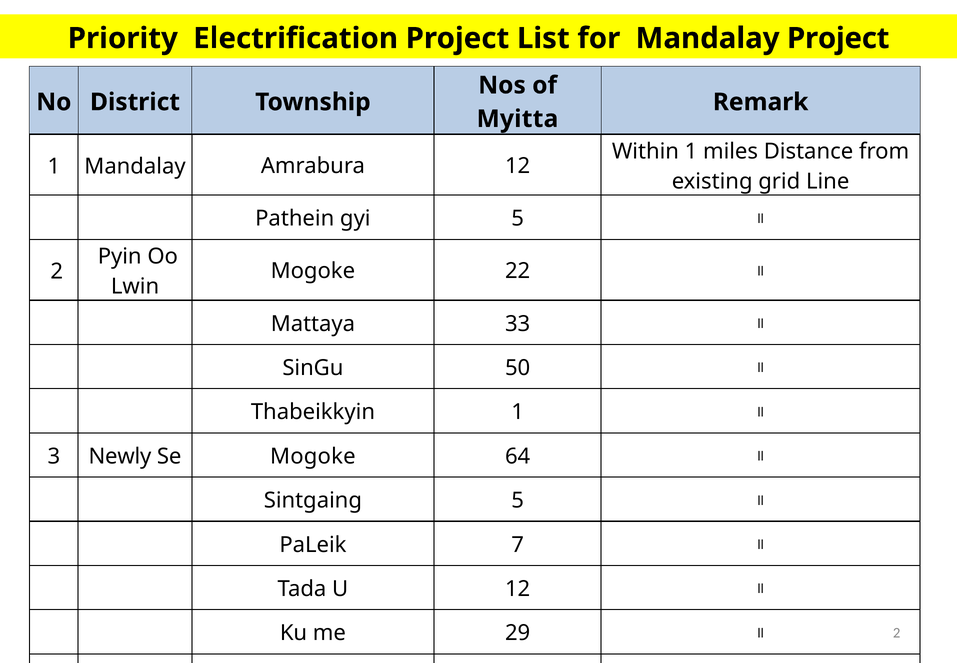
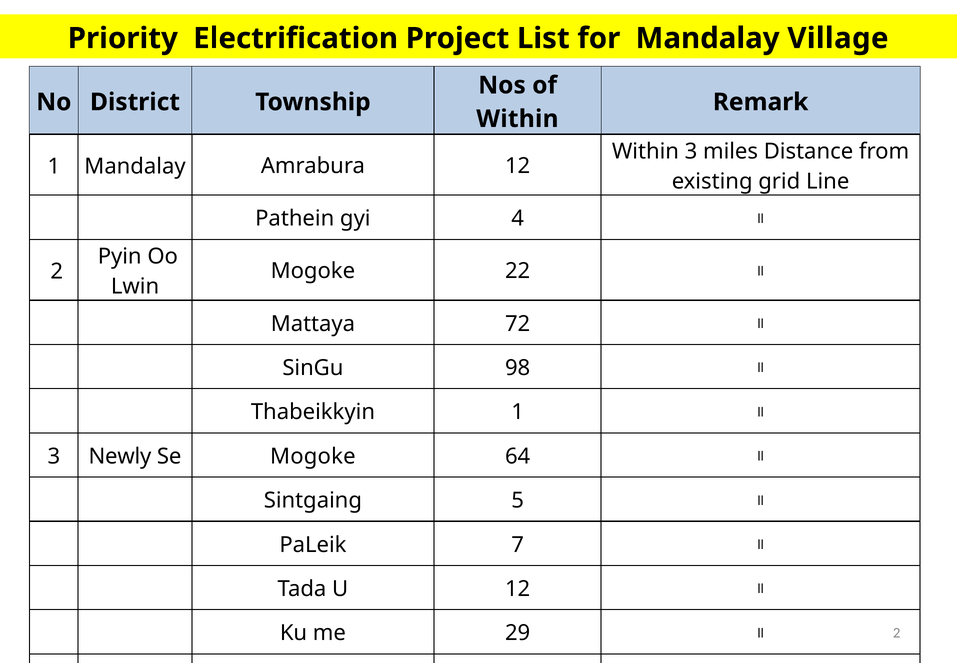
Mandalay Project: Project -> Village (838, 38)
Myitta: Myitta -> Within (517, 119)
Within 1: 1 -> 3 (691, 151)
gyi 5: 5 -> 4 (518, 218)
33: 33 -> 72 (518, 324)
50: 50 -> 98 (518, 368)
